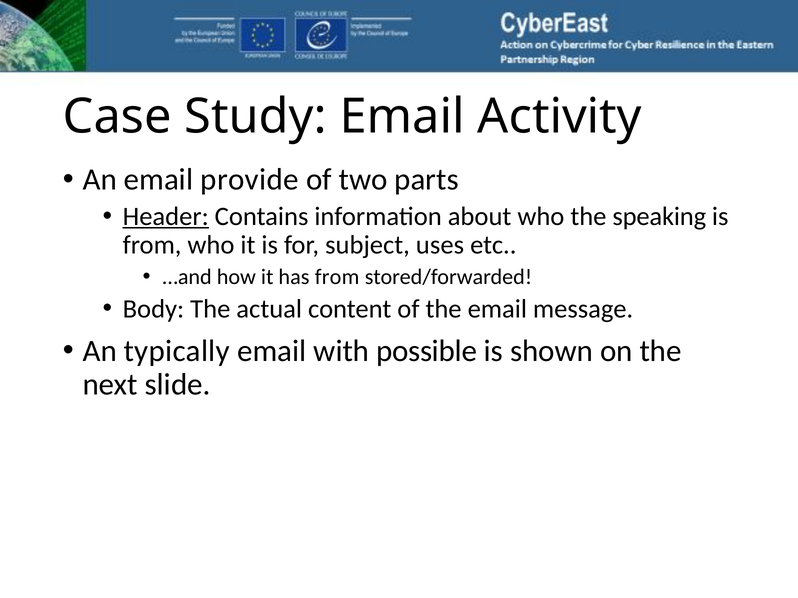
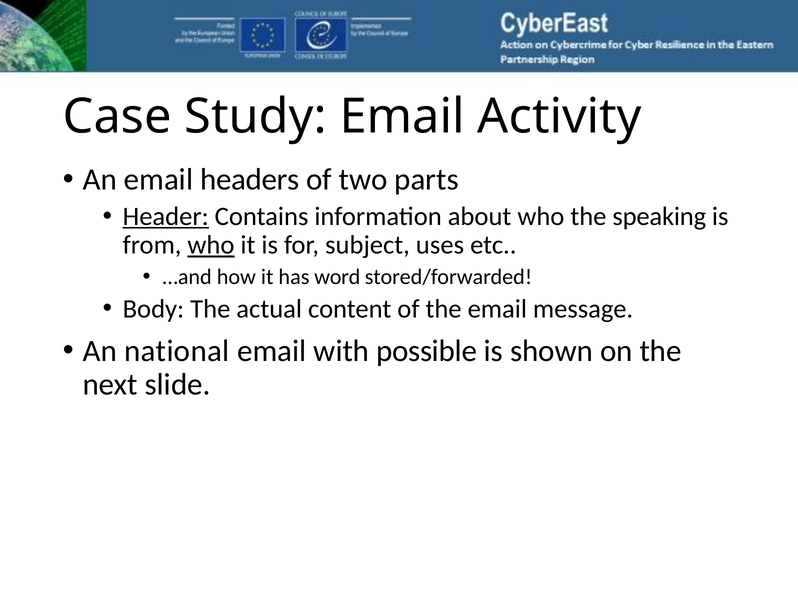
provide: provide -> headers (250, 180)
who underline: none -> present (211, 245)
has from: from -> word (337, 277)
typically: typically -> national (177, 351)
